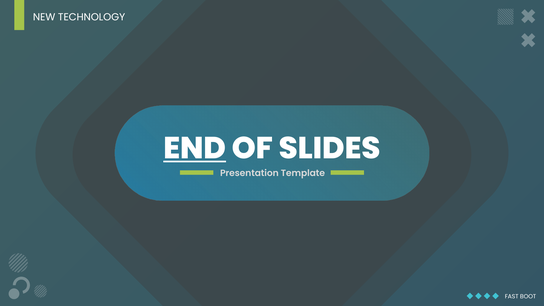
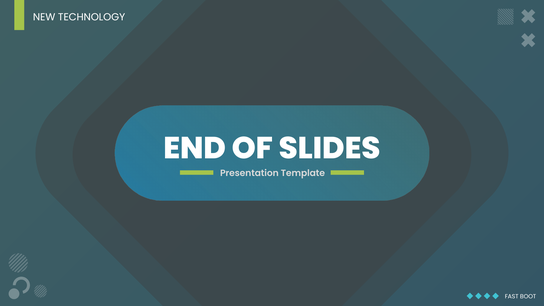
END underline: present -> none (195, 148)
